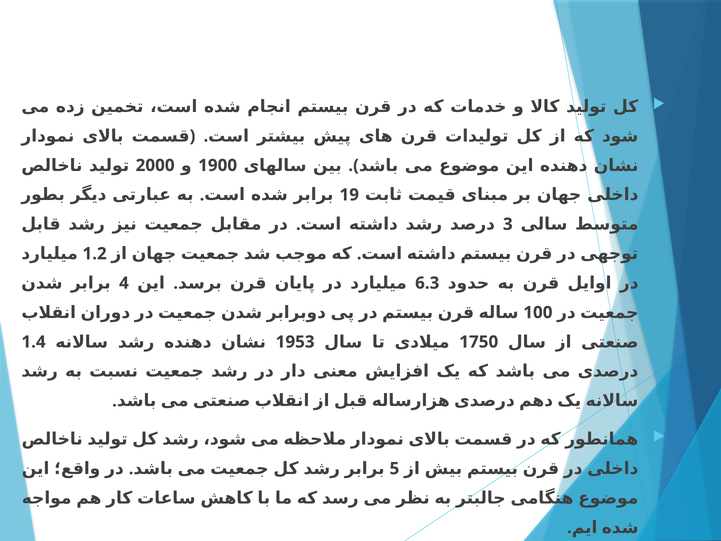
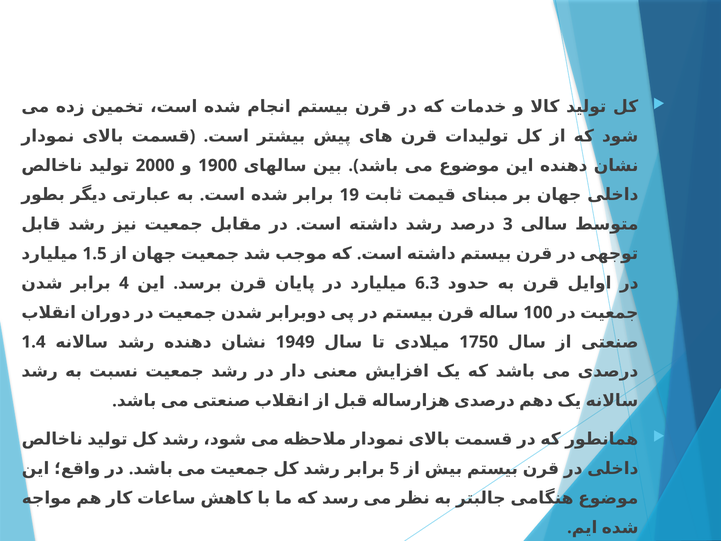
1.2: 1.2 -> 1.5 (95, 254)
1953: 1953 -> 1949 (295, 342)
